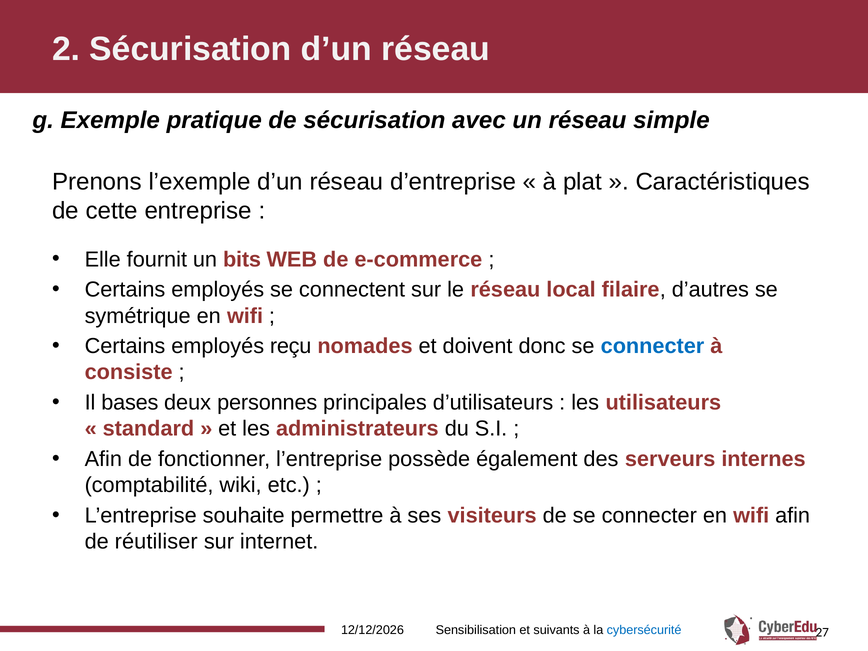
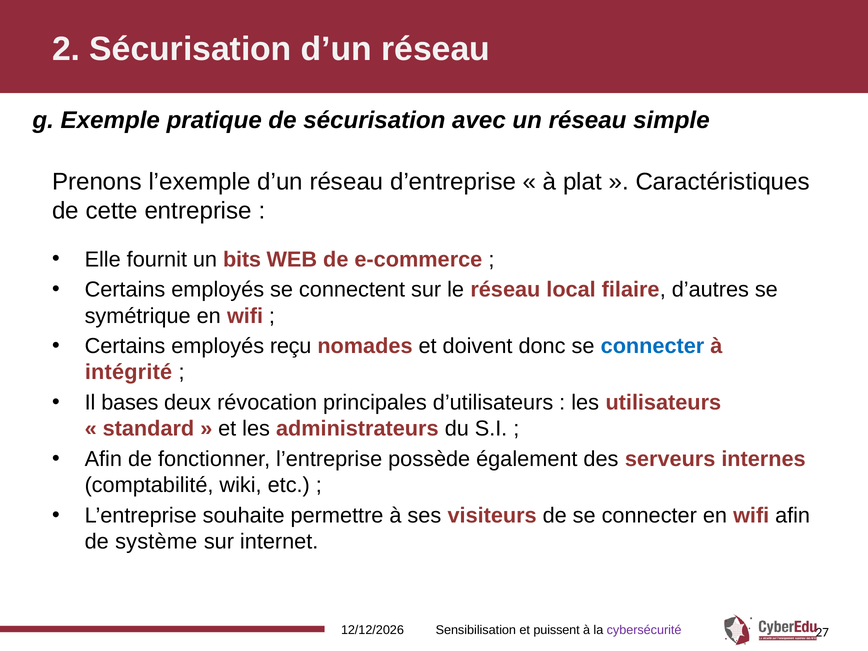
consiste: consiste -> intégrité (129, 372)
personnes: personnes -> révocation (267, 403)
réutiliser: réutiliser -> système (156, 542)
suivants: suivants -> puissent (557, 630)
cybersécurité colour: blue -> purple (644, 630)
